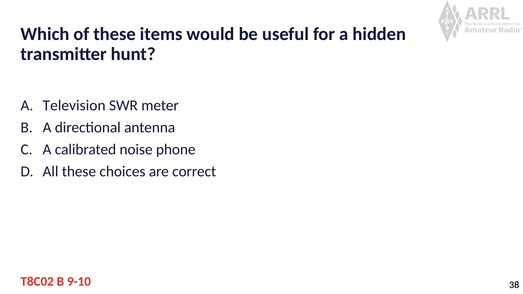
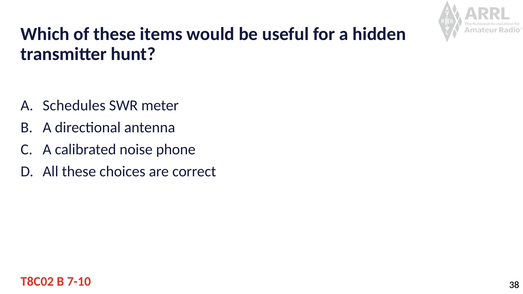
Television: Television -> Schedules (74, 106)
9-10: 9-10 -> 7-10 (79, 282)
